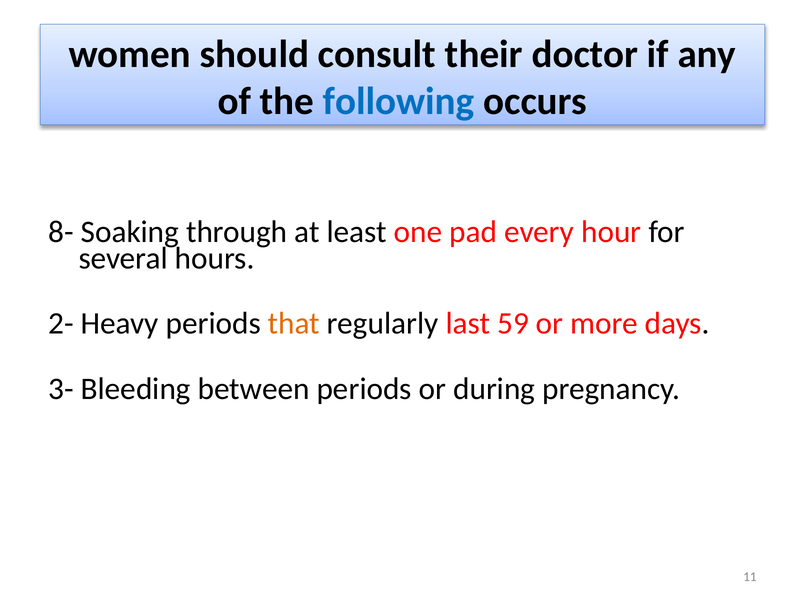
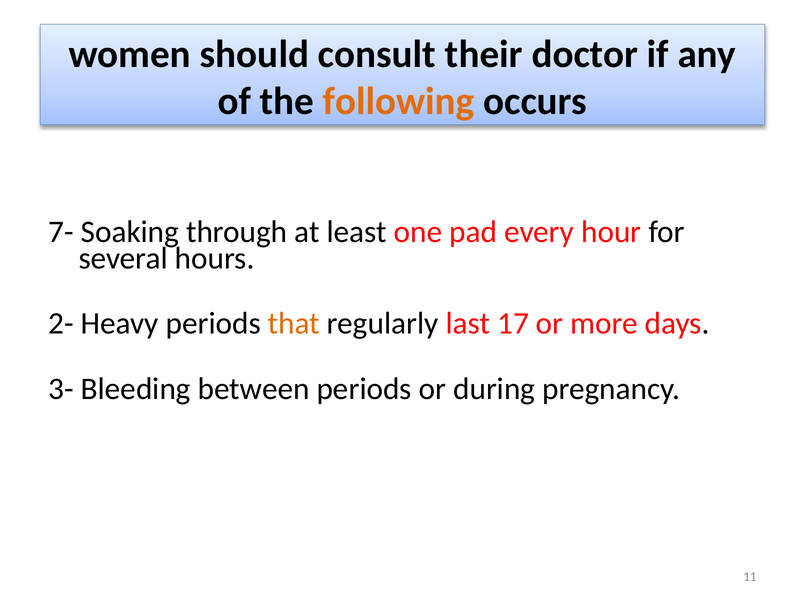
following colour: blue -> orange (399, 101)
8-: 8- -> 7- (61, 232)
59: 59 -> 17 (513, 324)
